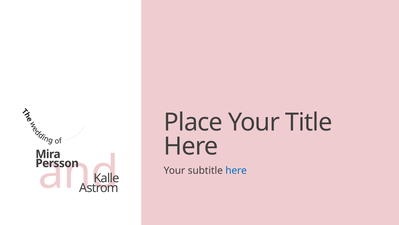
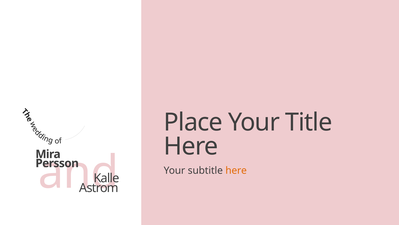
here colour: blue -> orange (236, 170)
